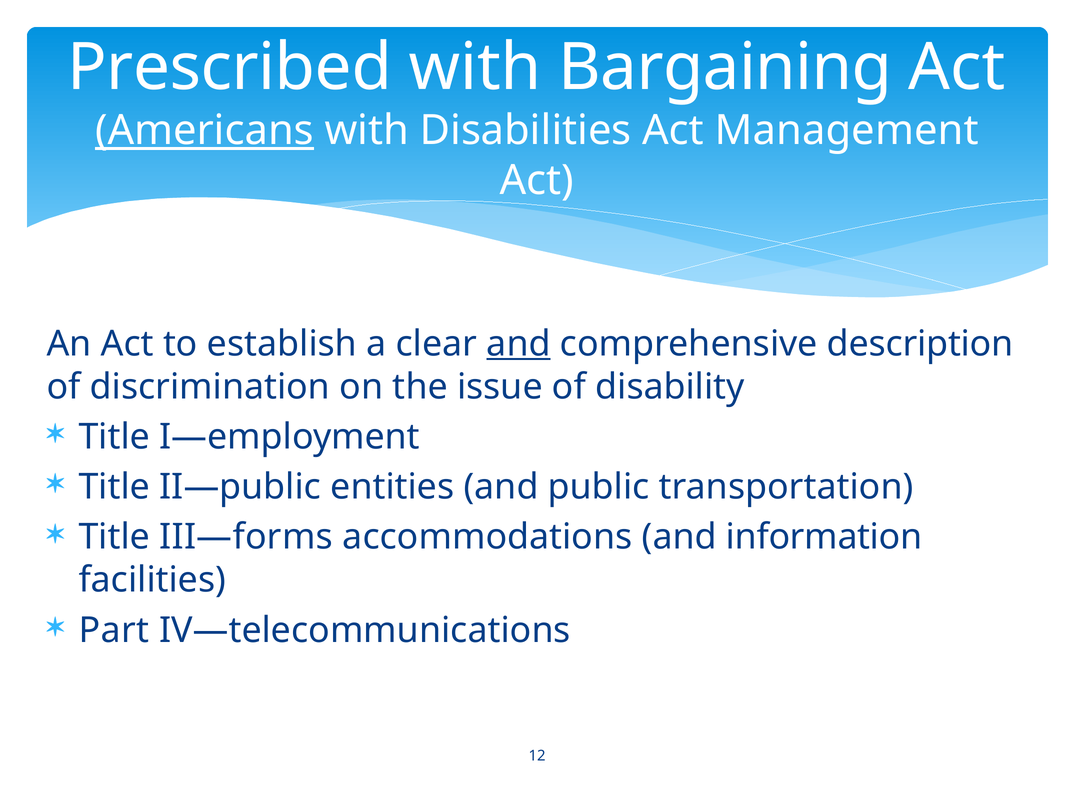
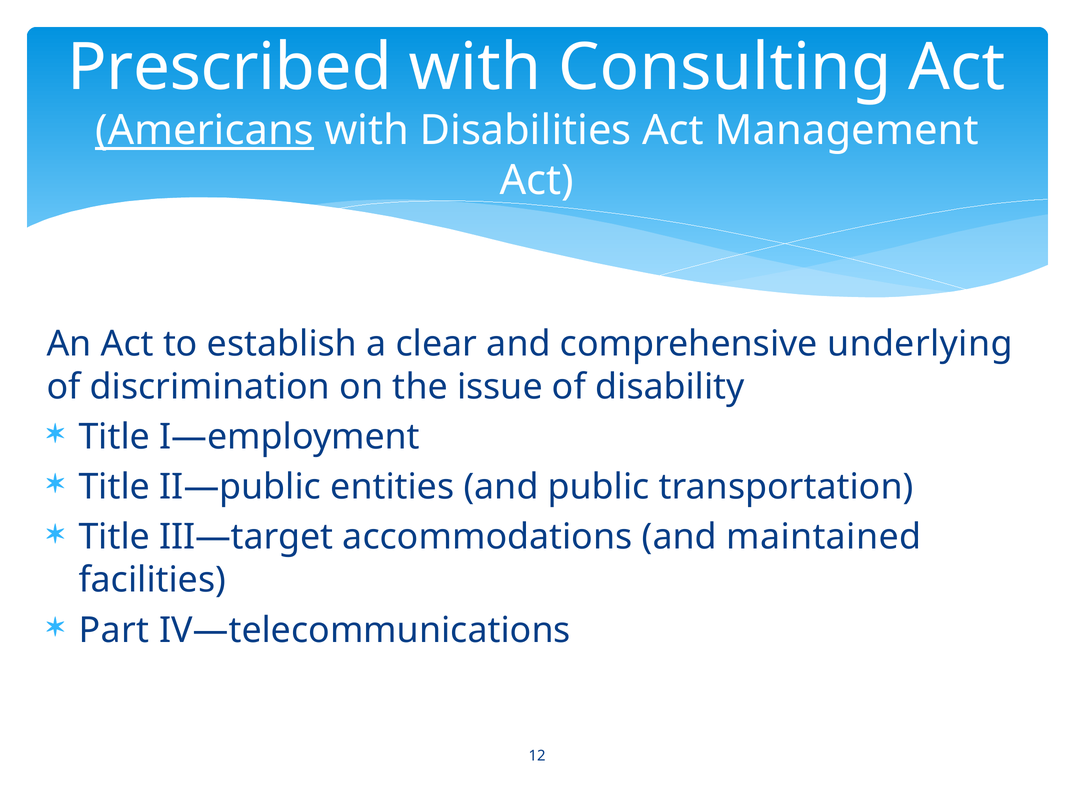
Bargaining: Bargaining -> Consulting (725, 68)
and underline: present -> none (519, 344)
description: description -> underlying (920, 344)
III—forms: III—forms -> III—target (246, 537)
information: information -> maintained (824, 537)
